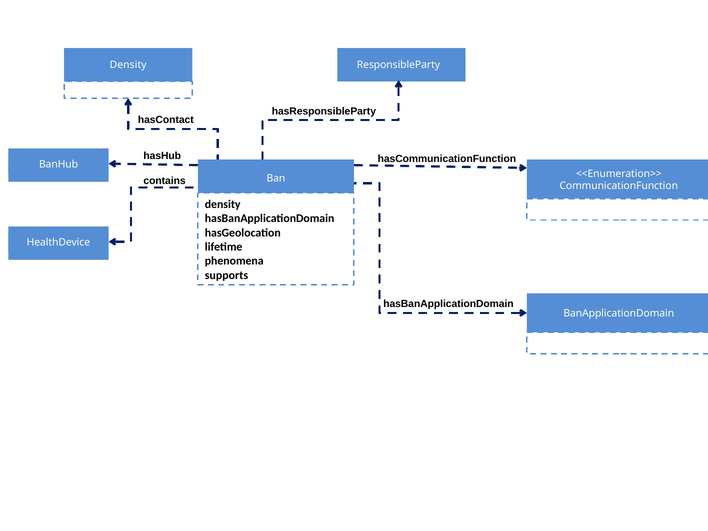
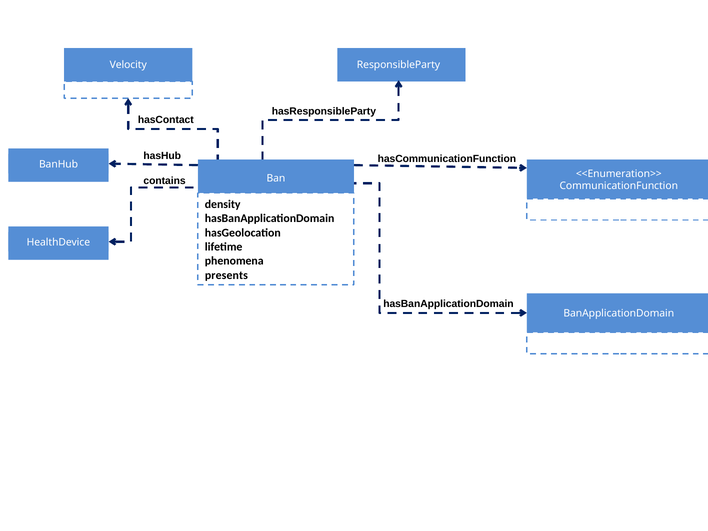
Density: Density -> Velocity (128, 65)
supports: supports -> presents (226, 275)
